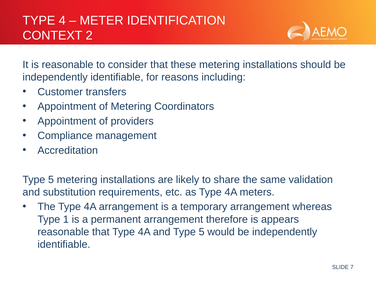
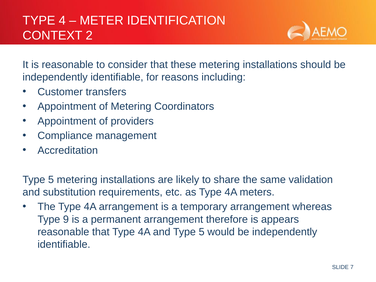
1: 1 -> 9 (66, 219)
